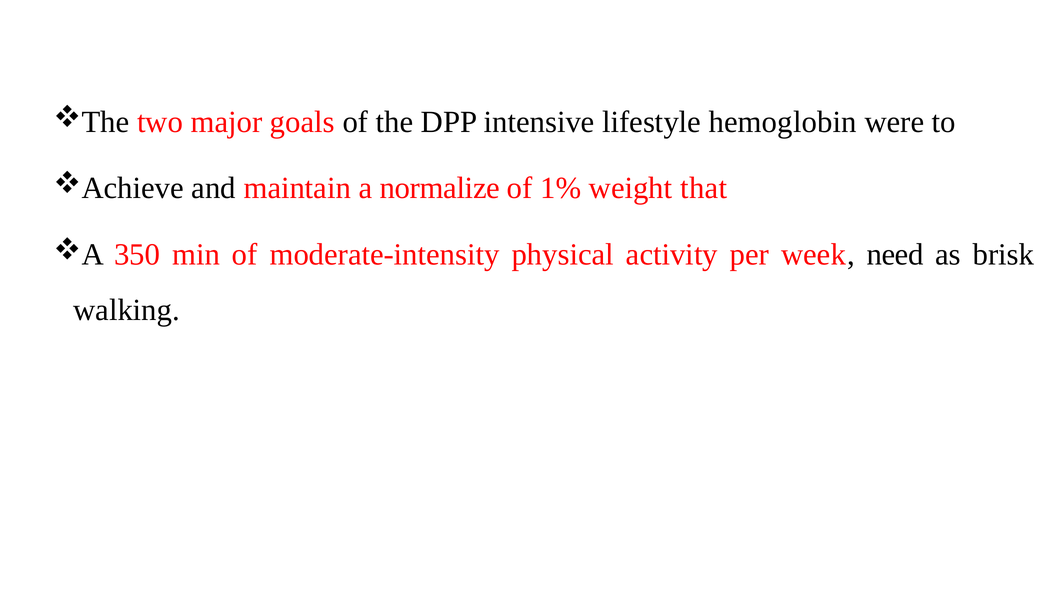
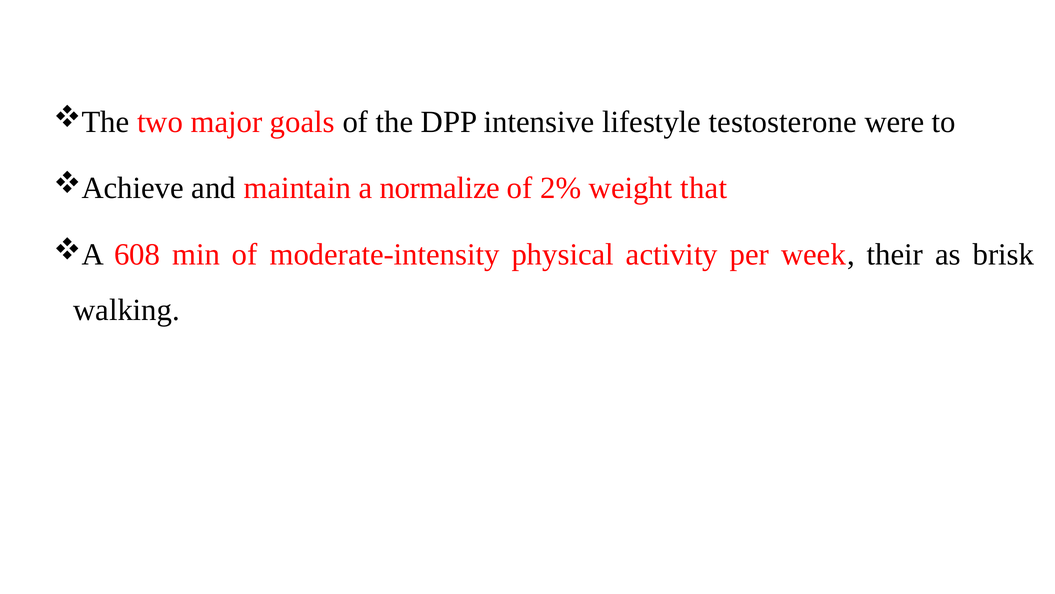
hemoglobin: hemoglobin -> testosterone (783, 122)
1%: 1% -> 2% (561, 188)
350: 350 -> 608 (137, 254)
need: need -> their (895, 254)
